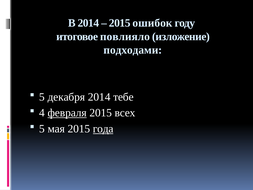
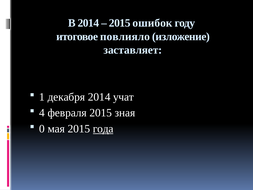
подходами: подходами -> заставляет (133, 50)
5: 5 -> 1 (42, 97)
тебе: тебе -> учат (123, 97)
февраля underline: present -> none (67, 113)
всех: всех -> зная (125, 113)
5: 5 -> 0 (42, 129)
